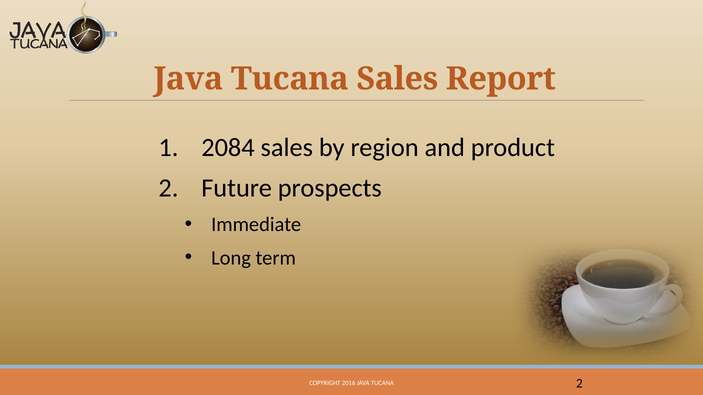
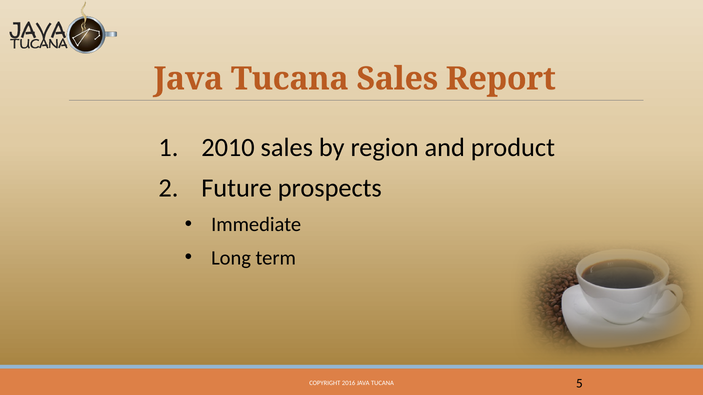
2084: 2084 -> 2010 (228, 148)
TUCANA 2: 2 -> 5 (579, 384)
